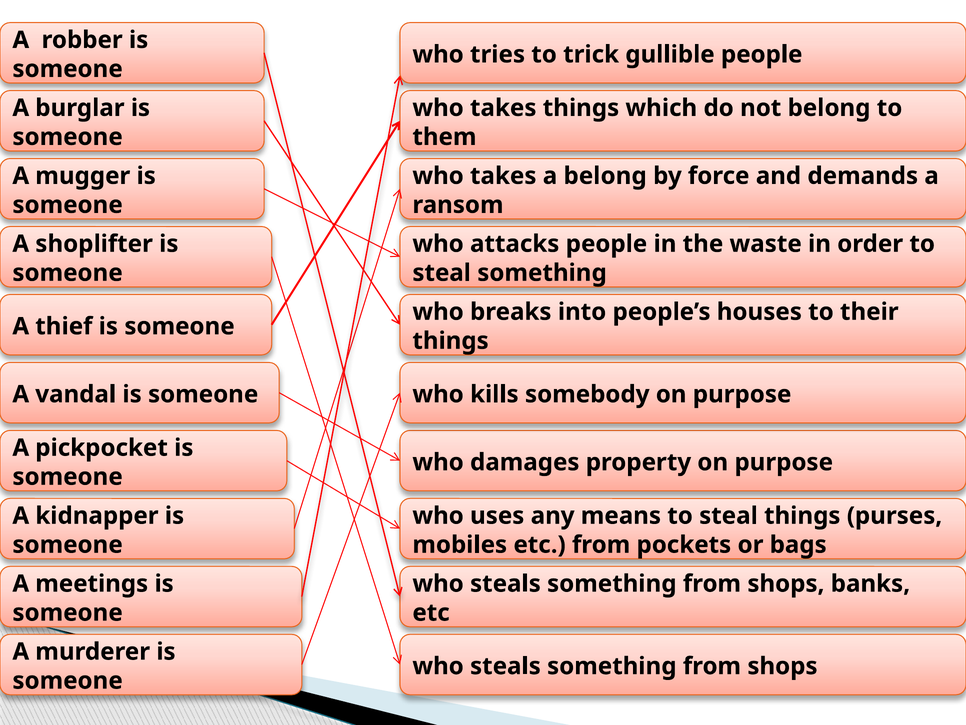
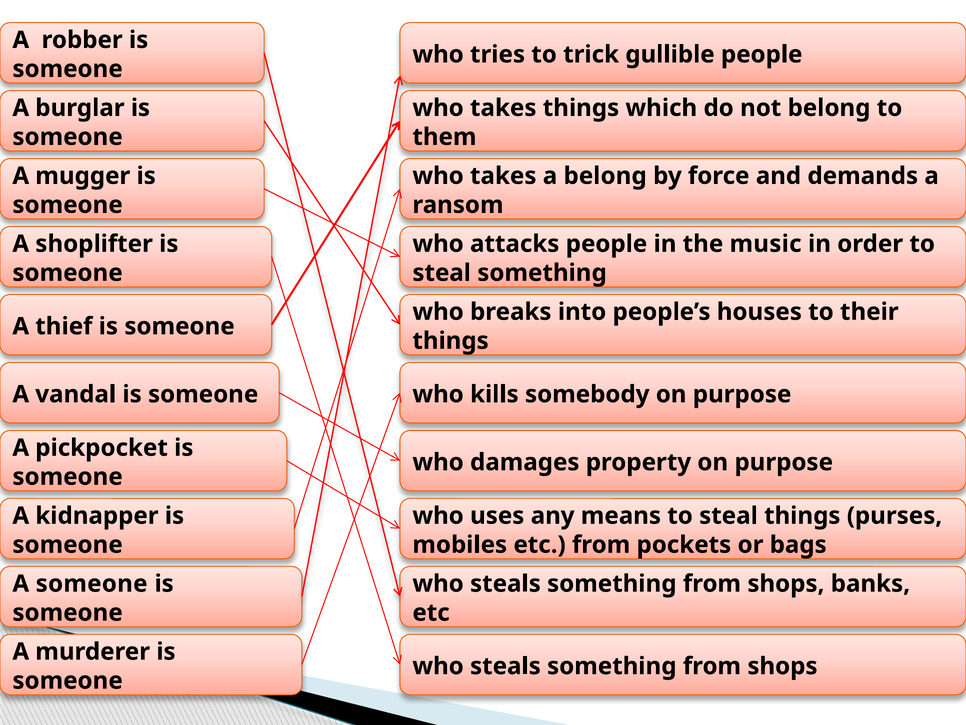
waste: waste -> music (766, 244)
A meetings: meetings -> someone (92, 583)
